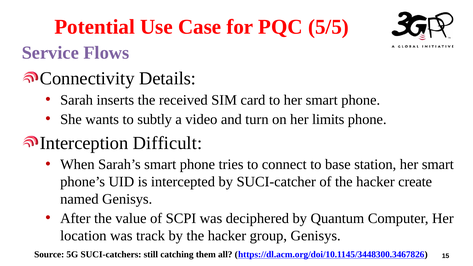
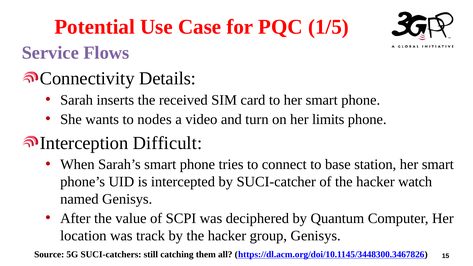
5/5: 5/5 -> 1/5 (329, 27)
subtly: subtly -> nodes (155, 119)
create: create -> watch (415, 182)
